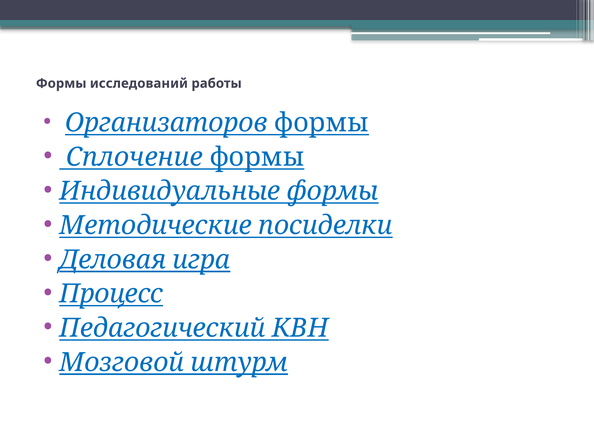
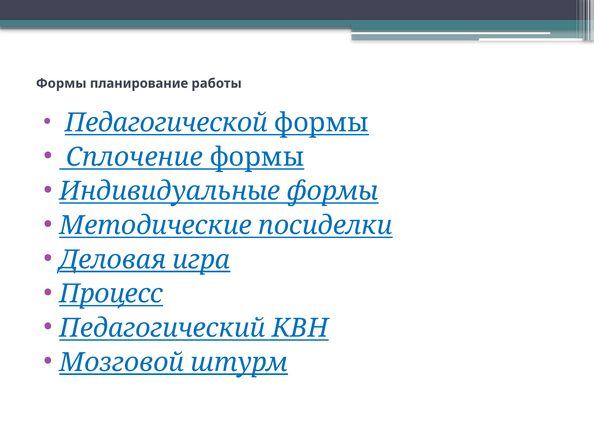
исследований: исследований -> планирование (139, 83)
Организаторов: Организаторов -> Педагогической (166, 123)
